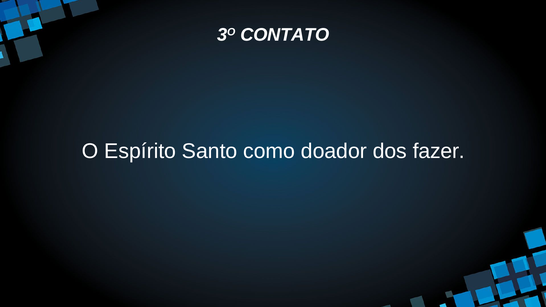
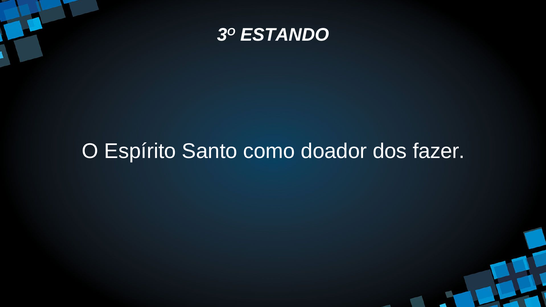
CONTATO: CONTATO -> ESTANDO (285, 35)
